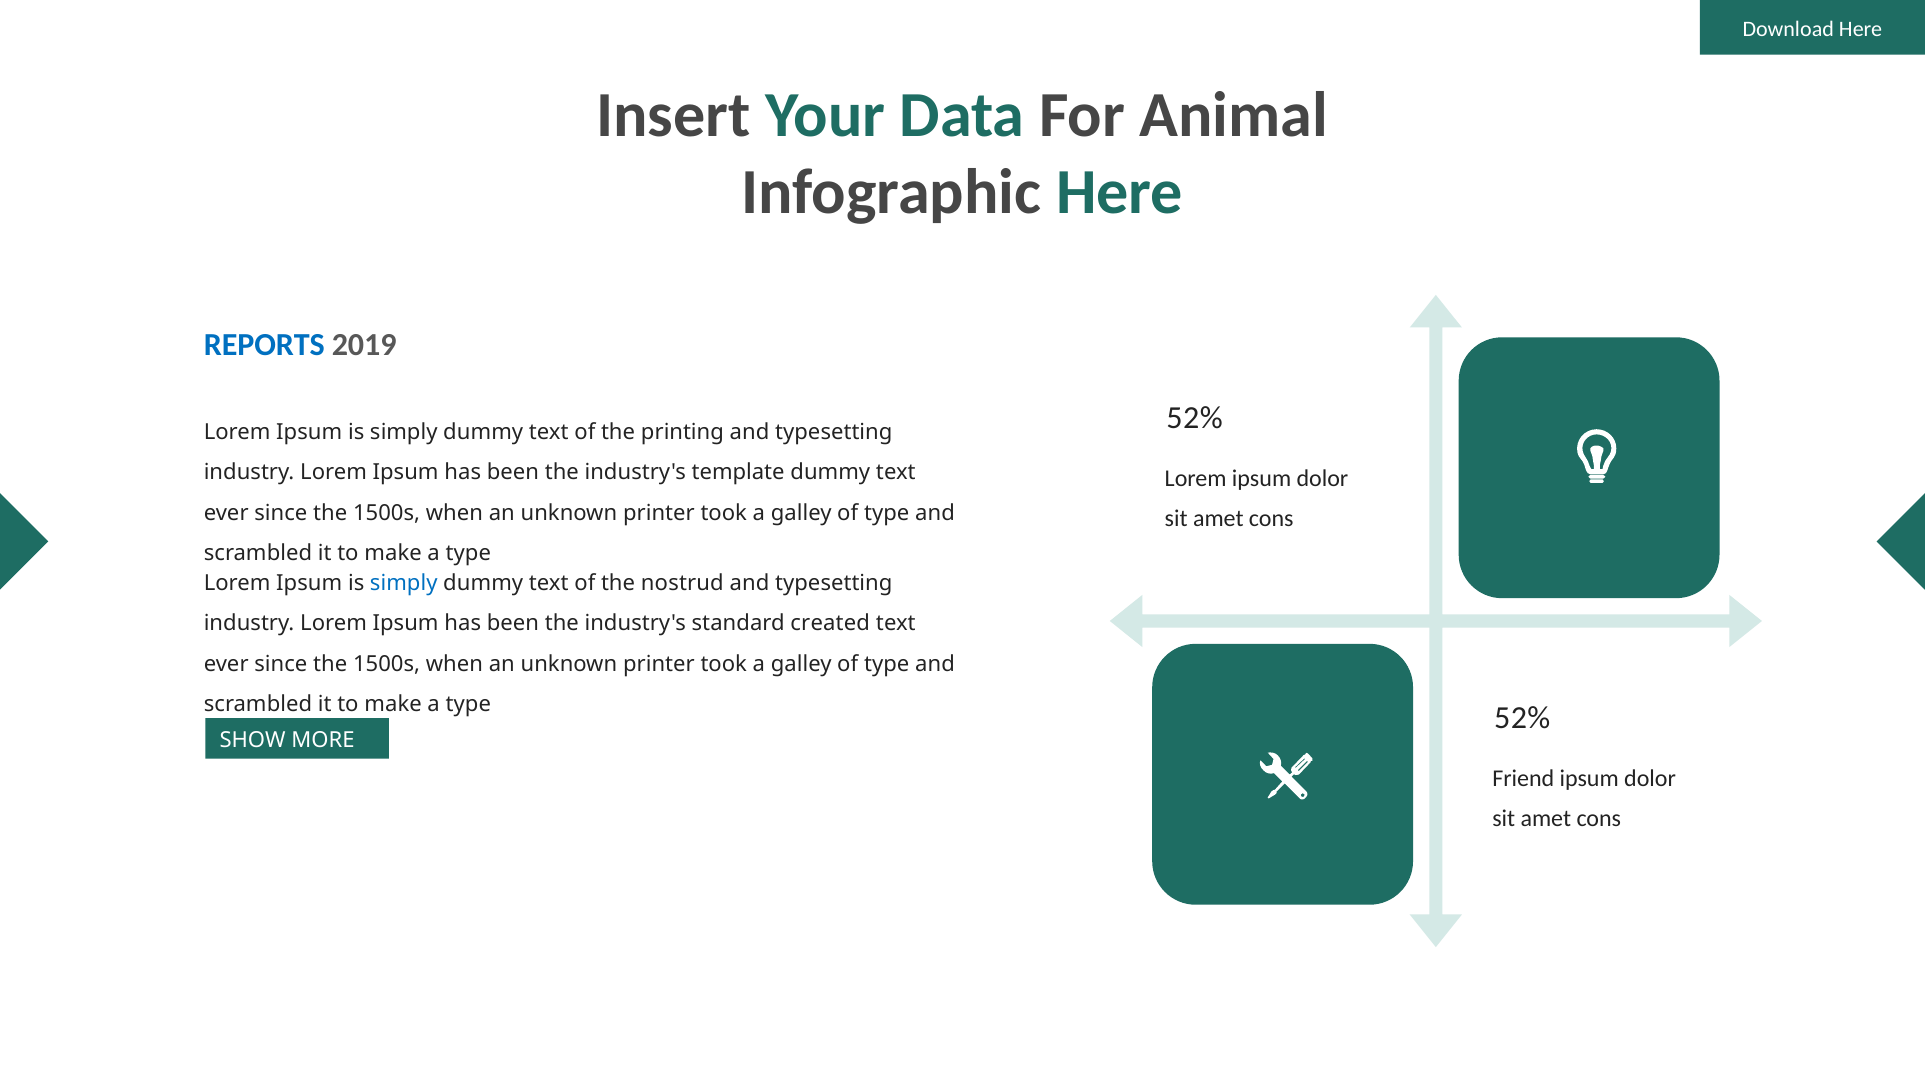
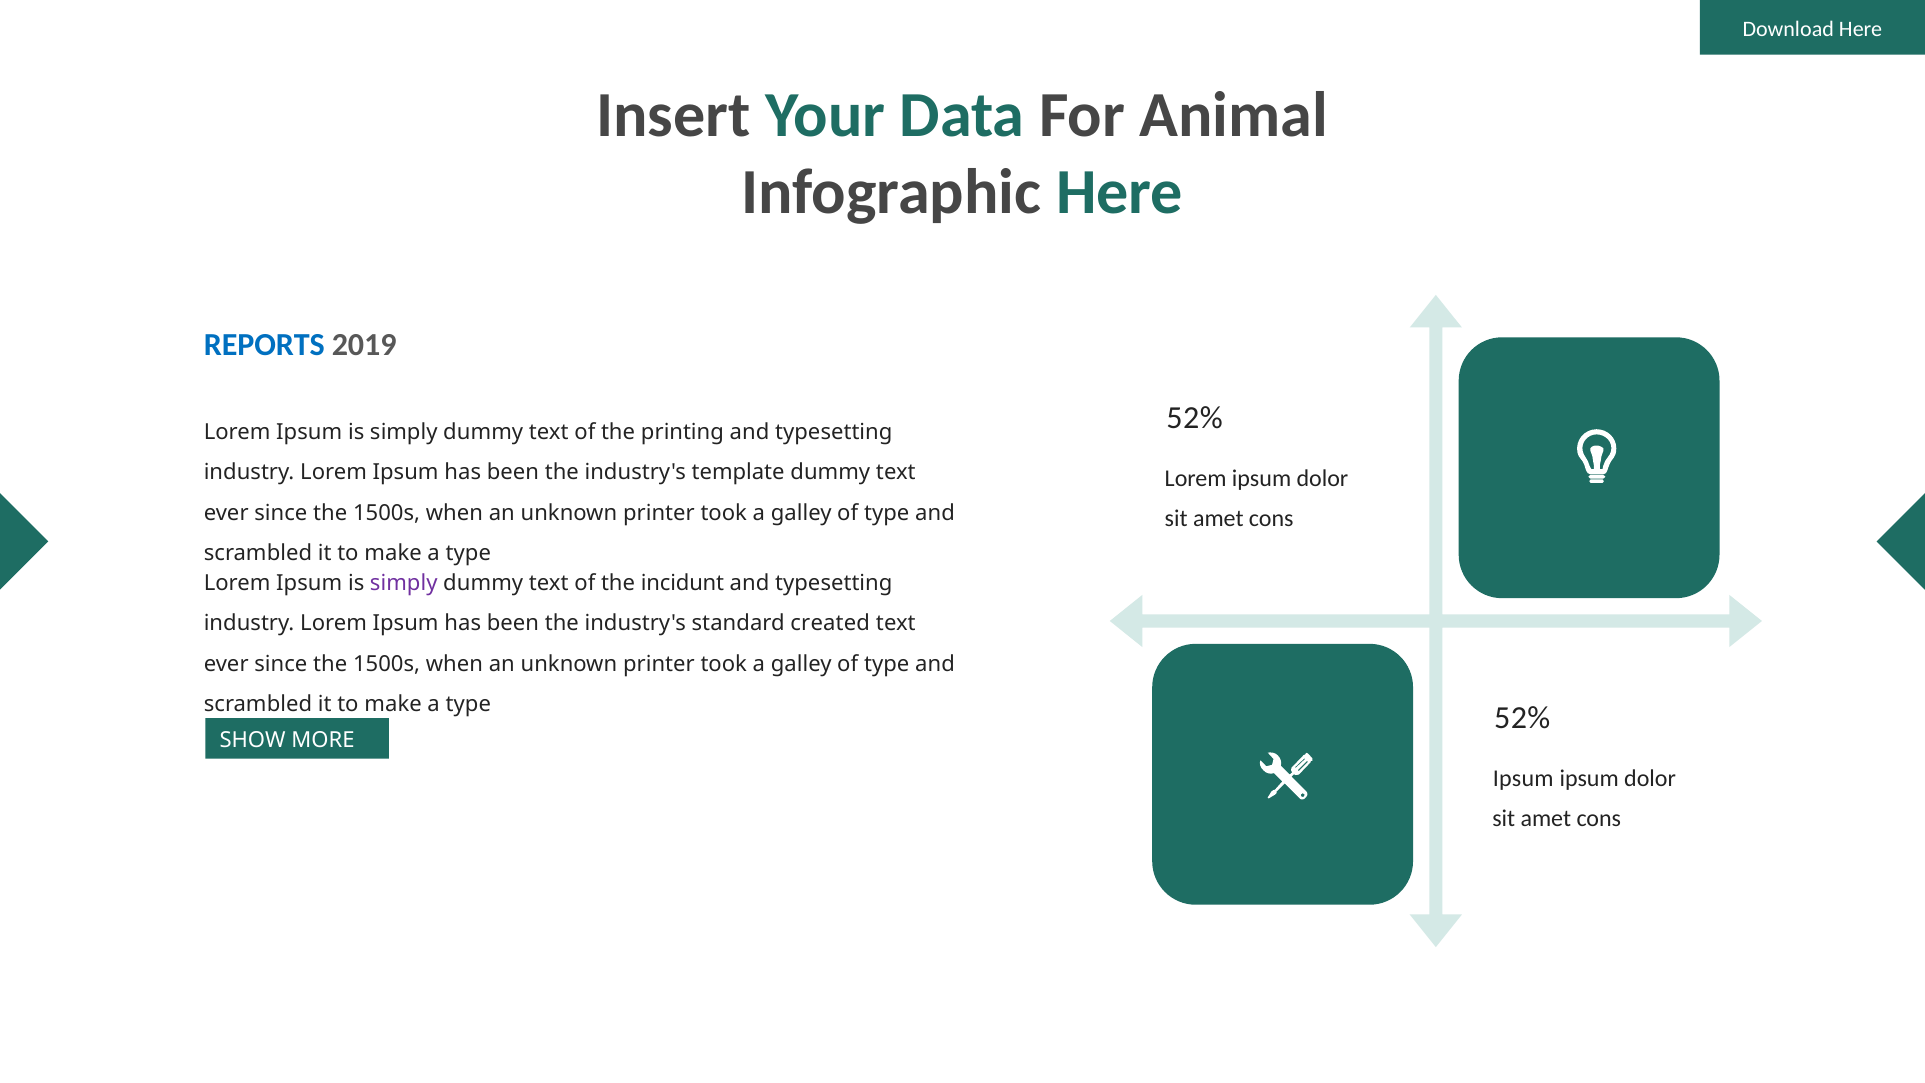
simply colour: blue -> purple (404, 583)
nostrud: nostrud -> incidunt (683, 583)
Friend: Friend -> Ipsum (1523, 778)
